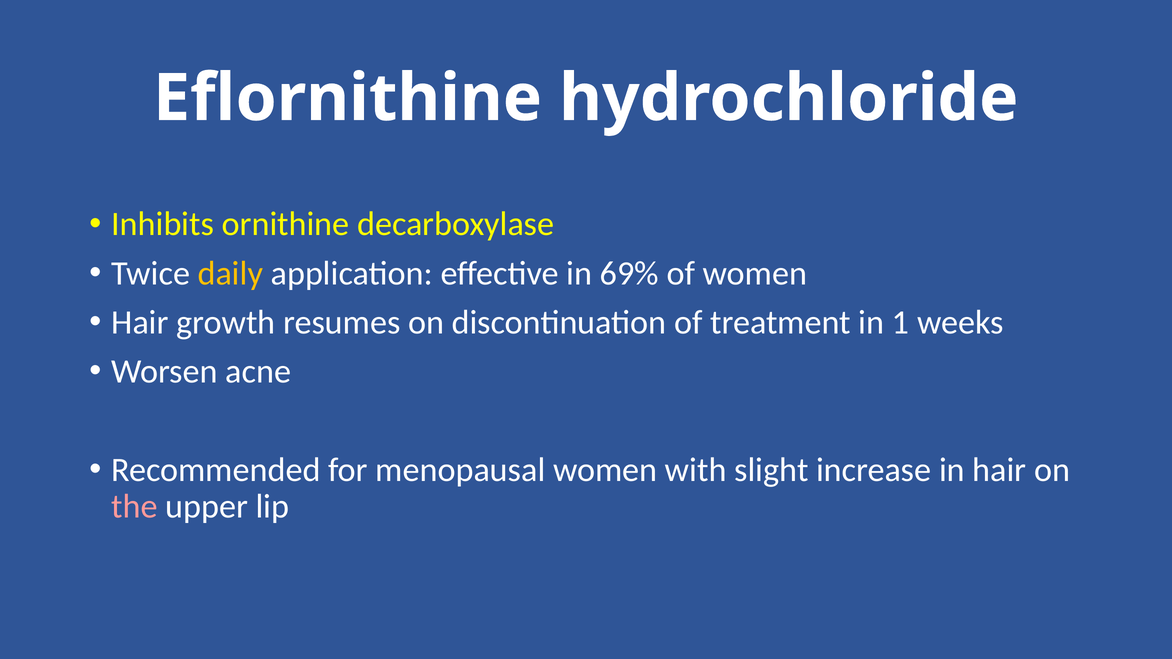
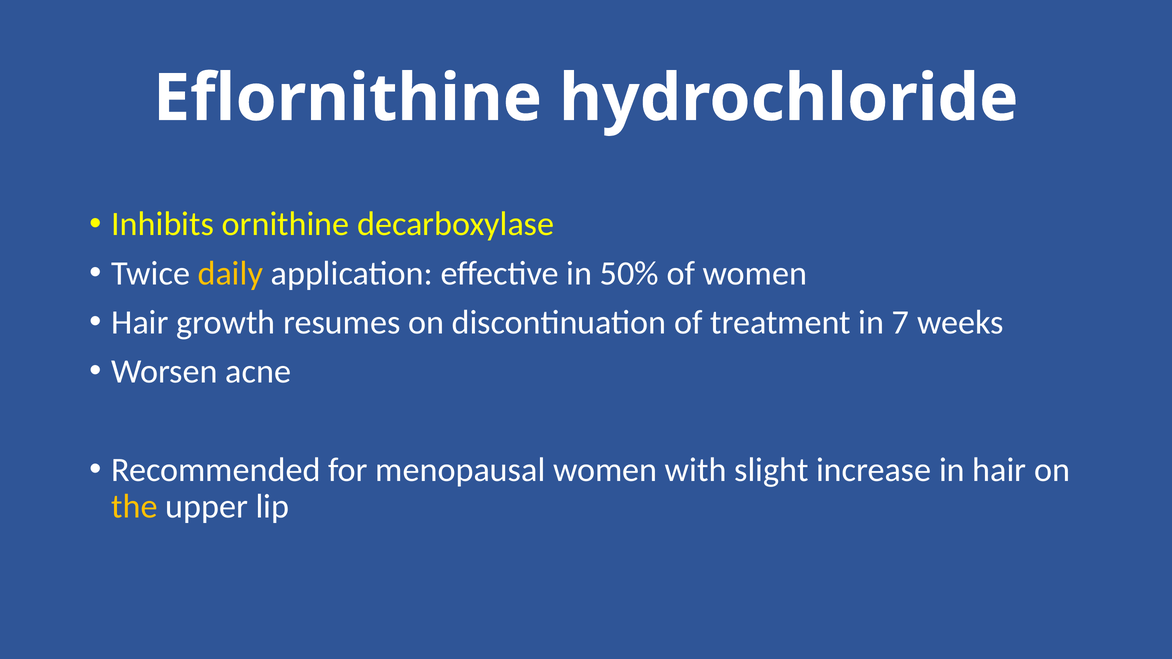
69%: 69% -> 50% (629, 273)
1: 1 -> 7 (901, 322)
the colour: pink -> yellow (134, 507)
